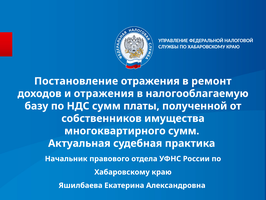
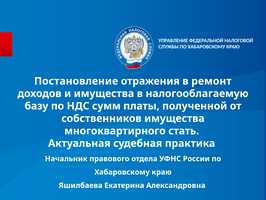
и отражения: отражения -> имущества (104, 93)
многоквартирного сумм: сумм -> стать (184, 131)
